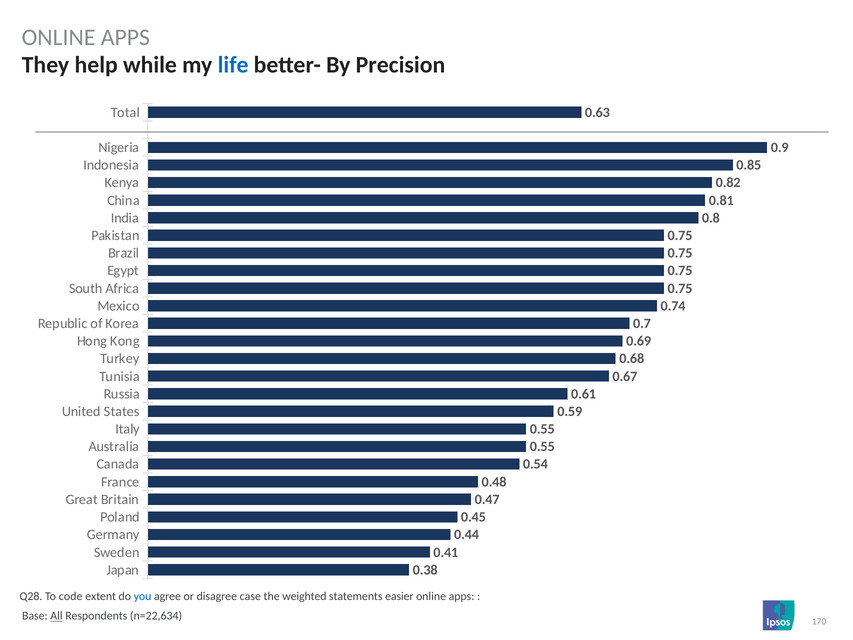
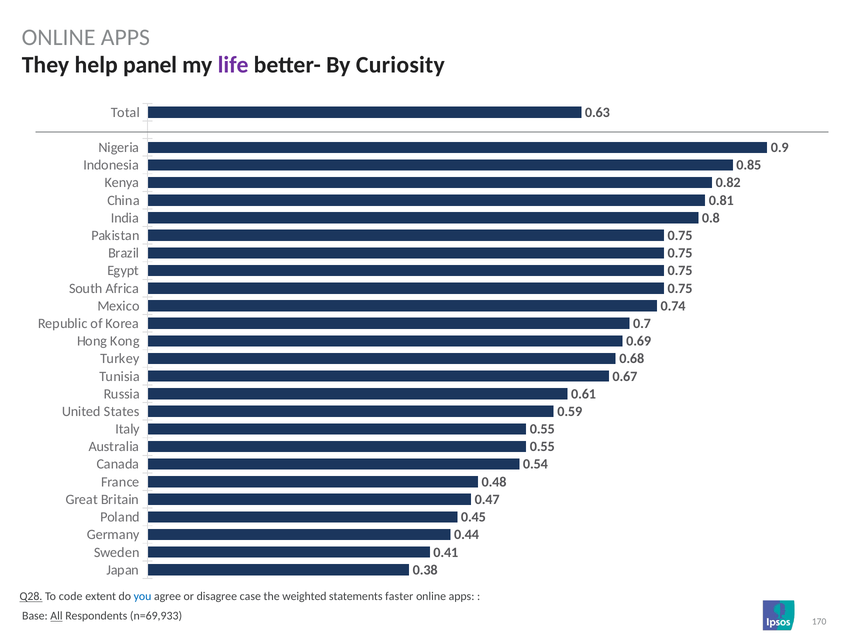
while: while -> panel (150, 65)
life colour: blue -> purple (233, 65)
Precision: Precision -> Curiosity (400, 65)
Q28 underline: none -> present (31, 596)
easier: easier -> faster (399, 596)
n=22,634: n=22,634 -> n=69,933 (156, 616)
